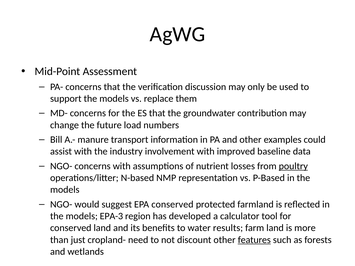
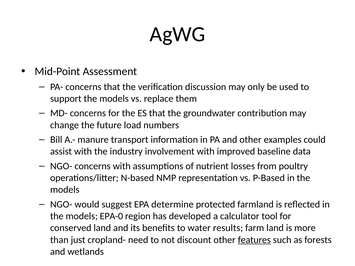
poultry underline: present -> none (293, 166)
EPA conserved: conserved -> determine (172, 204)
EPA-3: EPA-3 -> EPA-0 (111, 216)
